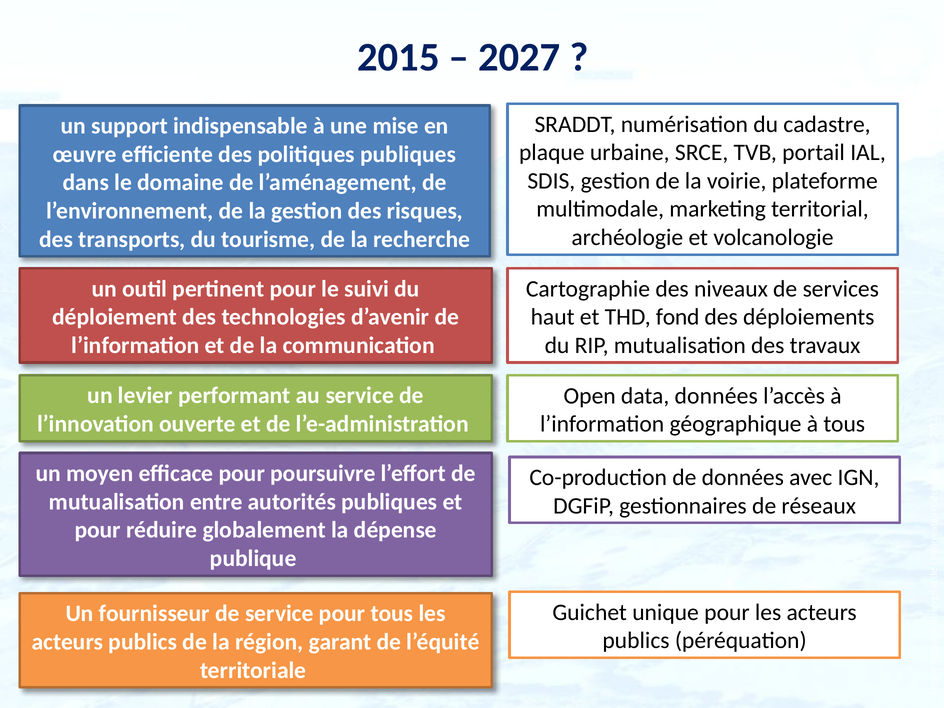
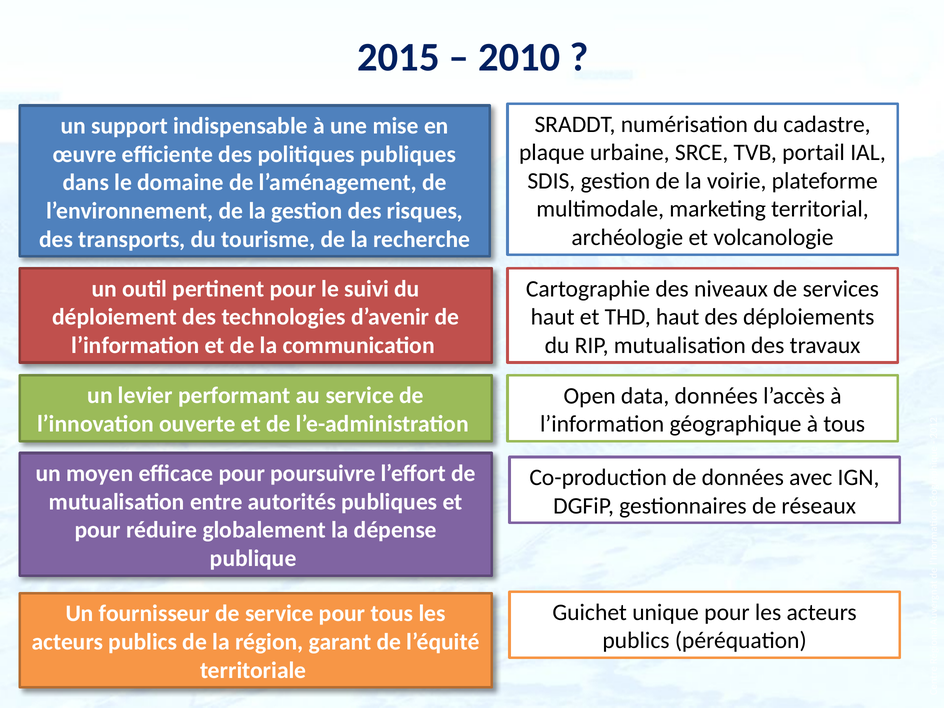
2027: 2027 -> 2010 (519, 57)
THD fond: fond -> haut (678, 317)
